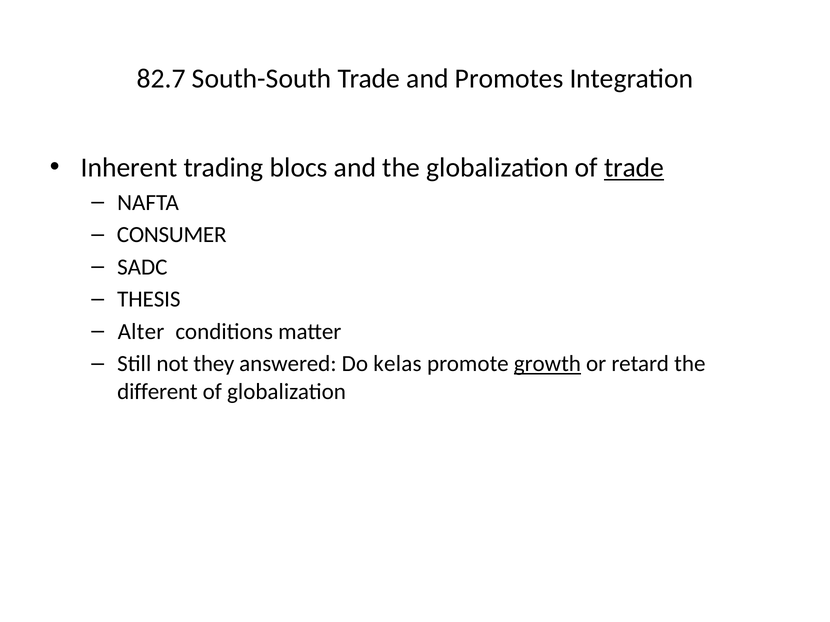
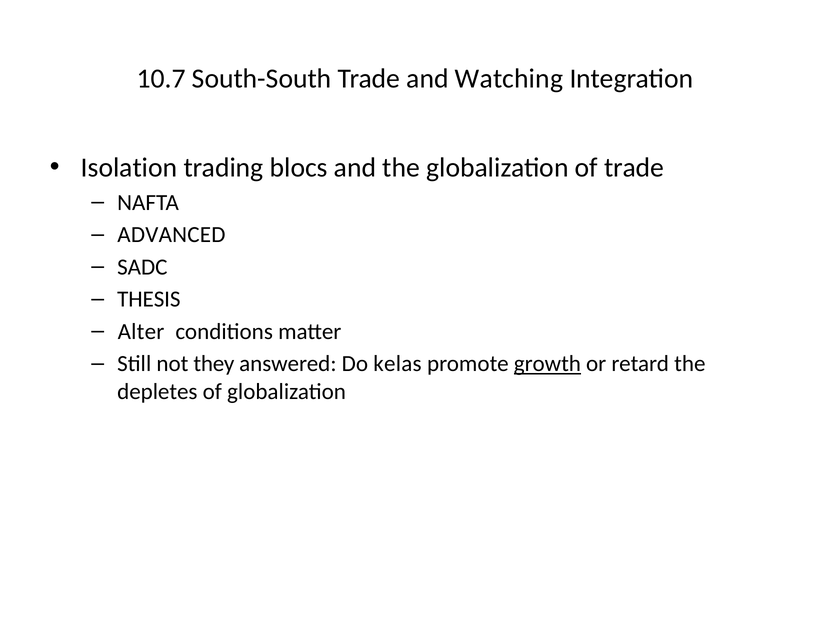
82.7: 82.7 -> 10.7 (161, 79)
Promotes: Promotes -> Watching (509, 79)
Inherent: Inherent -> Isolation (129, 168)
trade underline: present -> none (634, 168)
CONSUMER: CONSUMER -> ADVANCED (171, 235)
different: different -> depletes (157, 392)
